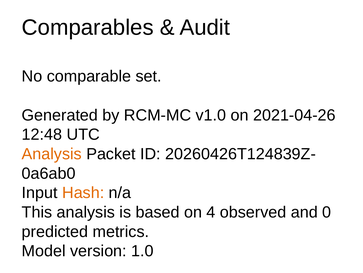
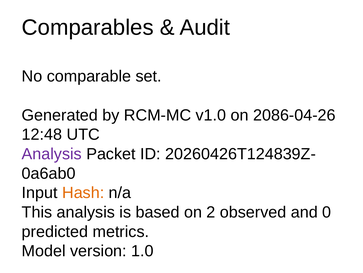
2021-04-26: 2021-04-26 -> 2086-04-26 (294, 115)
Analysis colour: orange -> purple (52, 154)
4: 4 -> 2 (211, 212)
